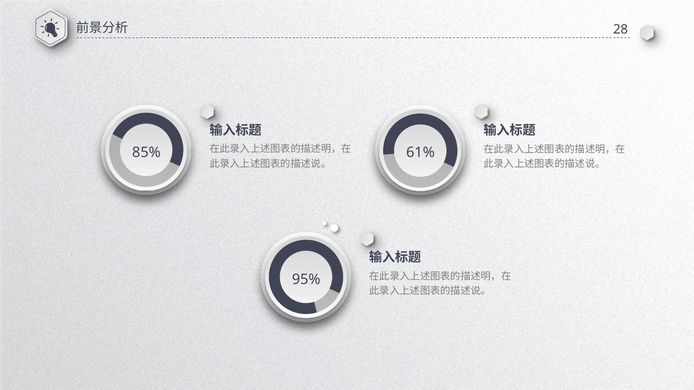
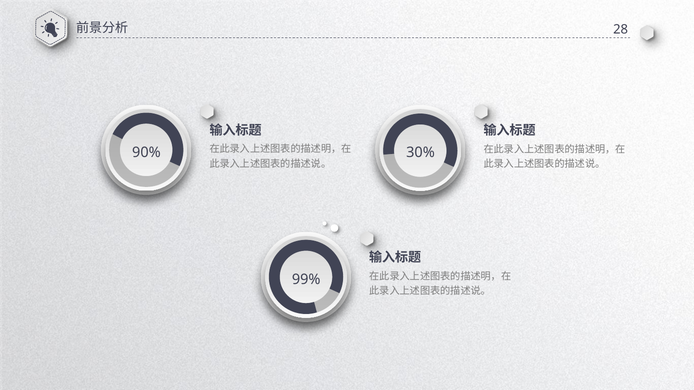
85%: 85% -> 90% (146, 152)
61%: 61% -> 30% (420, 153)
95%: 95% -> 99% (306, 280)
